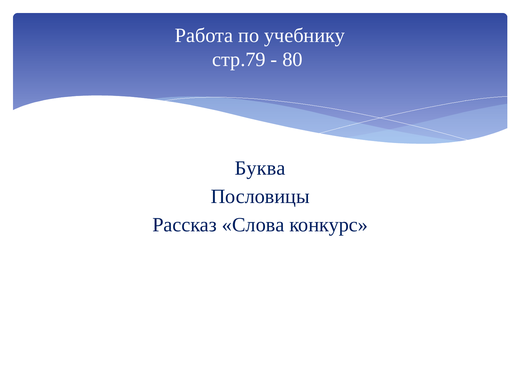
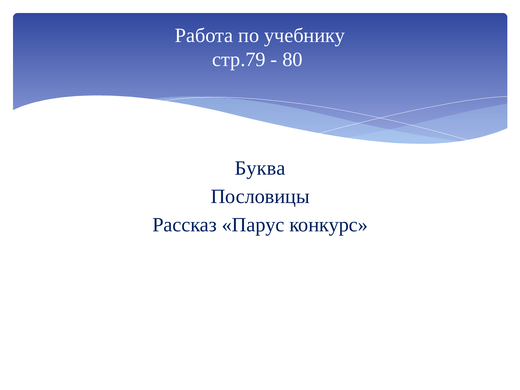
Слова: Слова -> Парус (253, 225)
